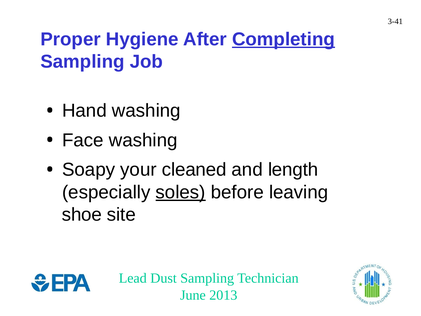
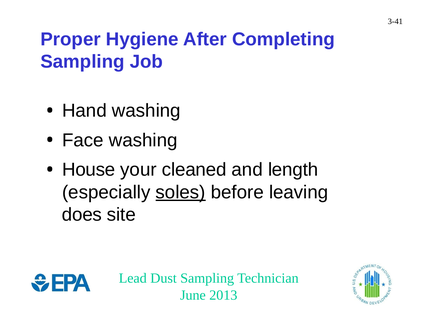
Completing underline: present -> none (283, 39)
Soapy: Soapy -> House (89, 170)
shoe: shoe -> does (82, 215)
